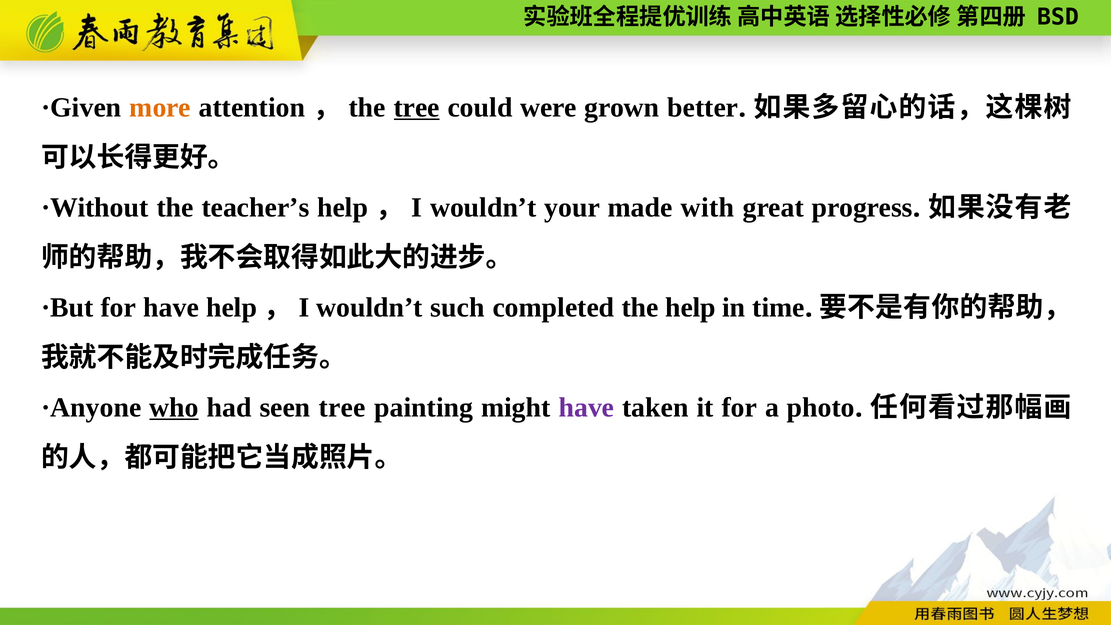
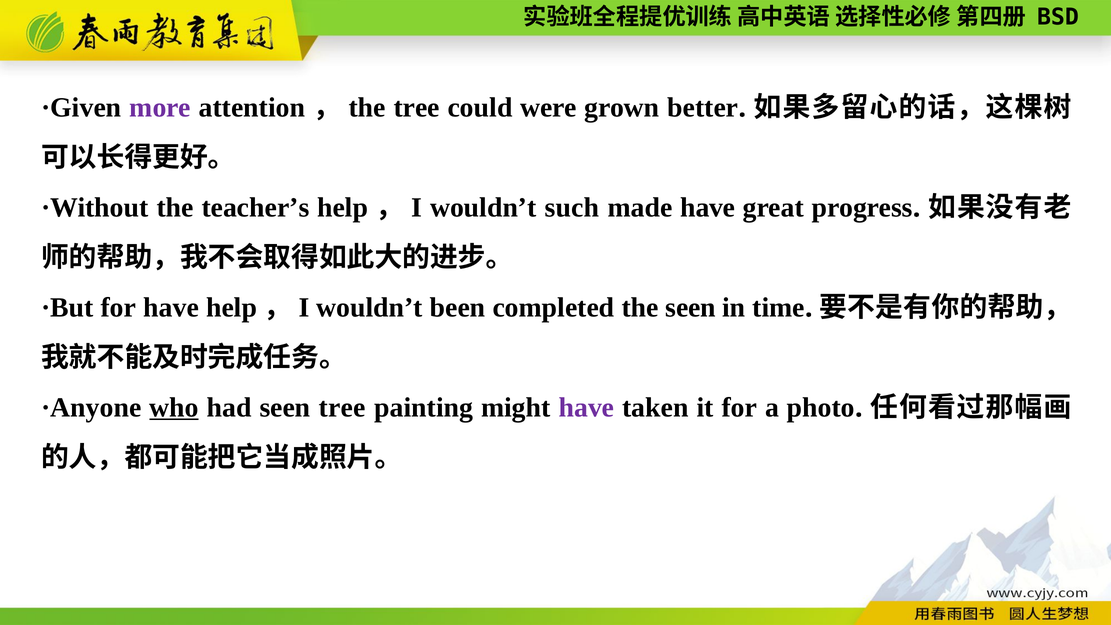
more colour: orange -> purple (160, 107)
tree underline: present -> none (417, 107)
your: your -> such (572, 207)
made with: with -> have (708, 207)
such: such -> been (458, 307)
the help: help -> seen (691, 307)
